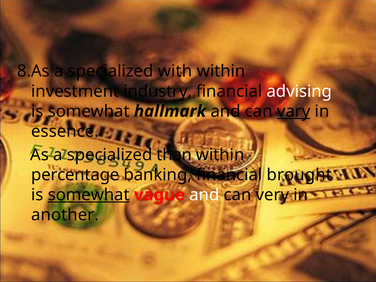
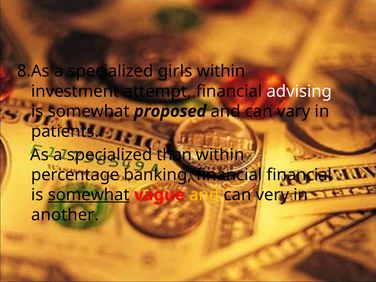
with: with -> girls (175, 71)
industry: industry -> attempt (158, 91)
hallmark: hallmark -> proposed (170, 111)
vary underline: present -> none (294, 111)
essence: essence -> patients (65, 131)
financial brought: brought -> financial (299, 175)
and colour: white -> yellow (204, 195)
